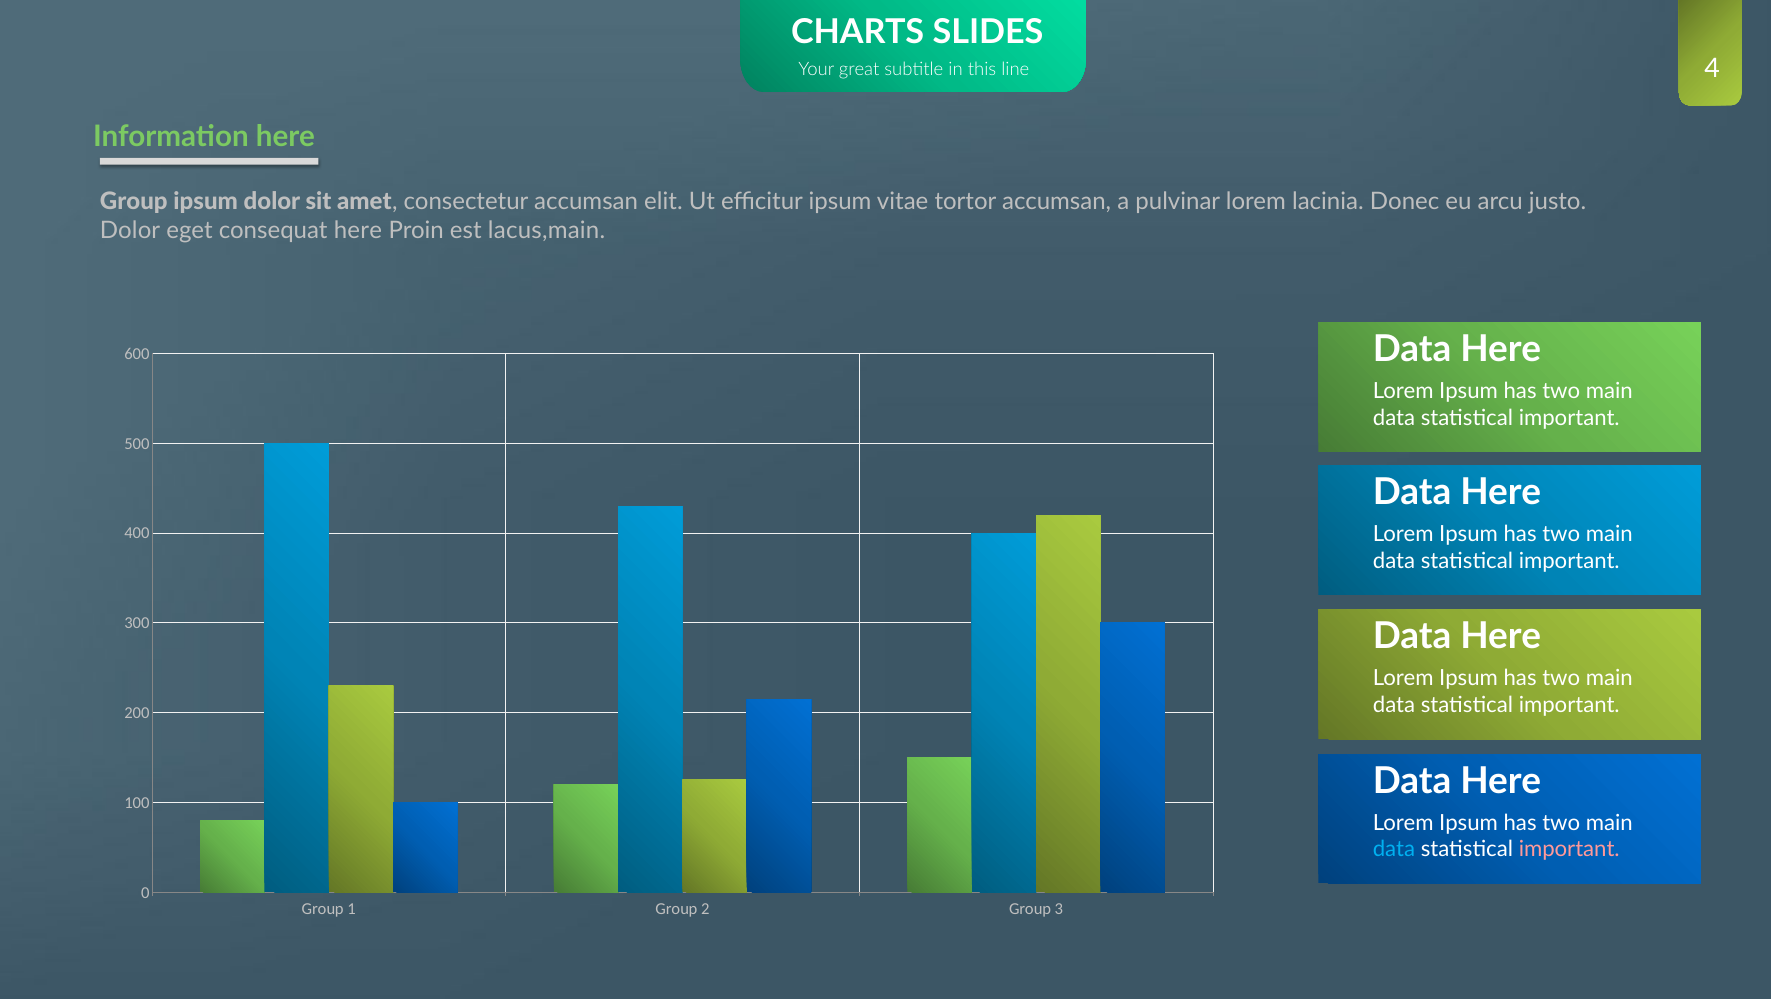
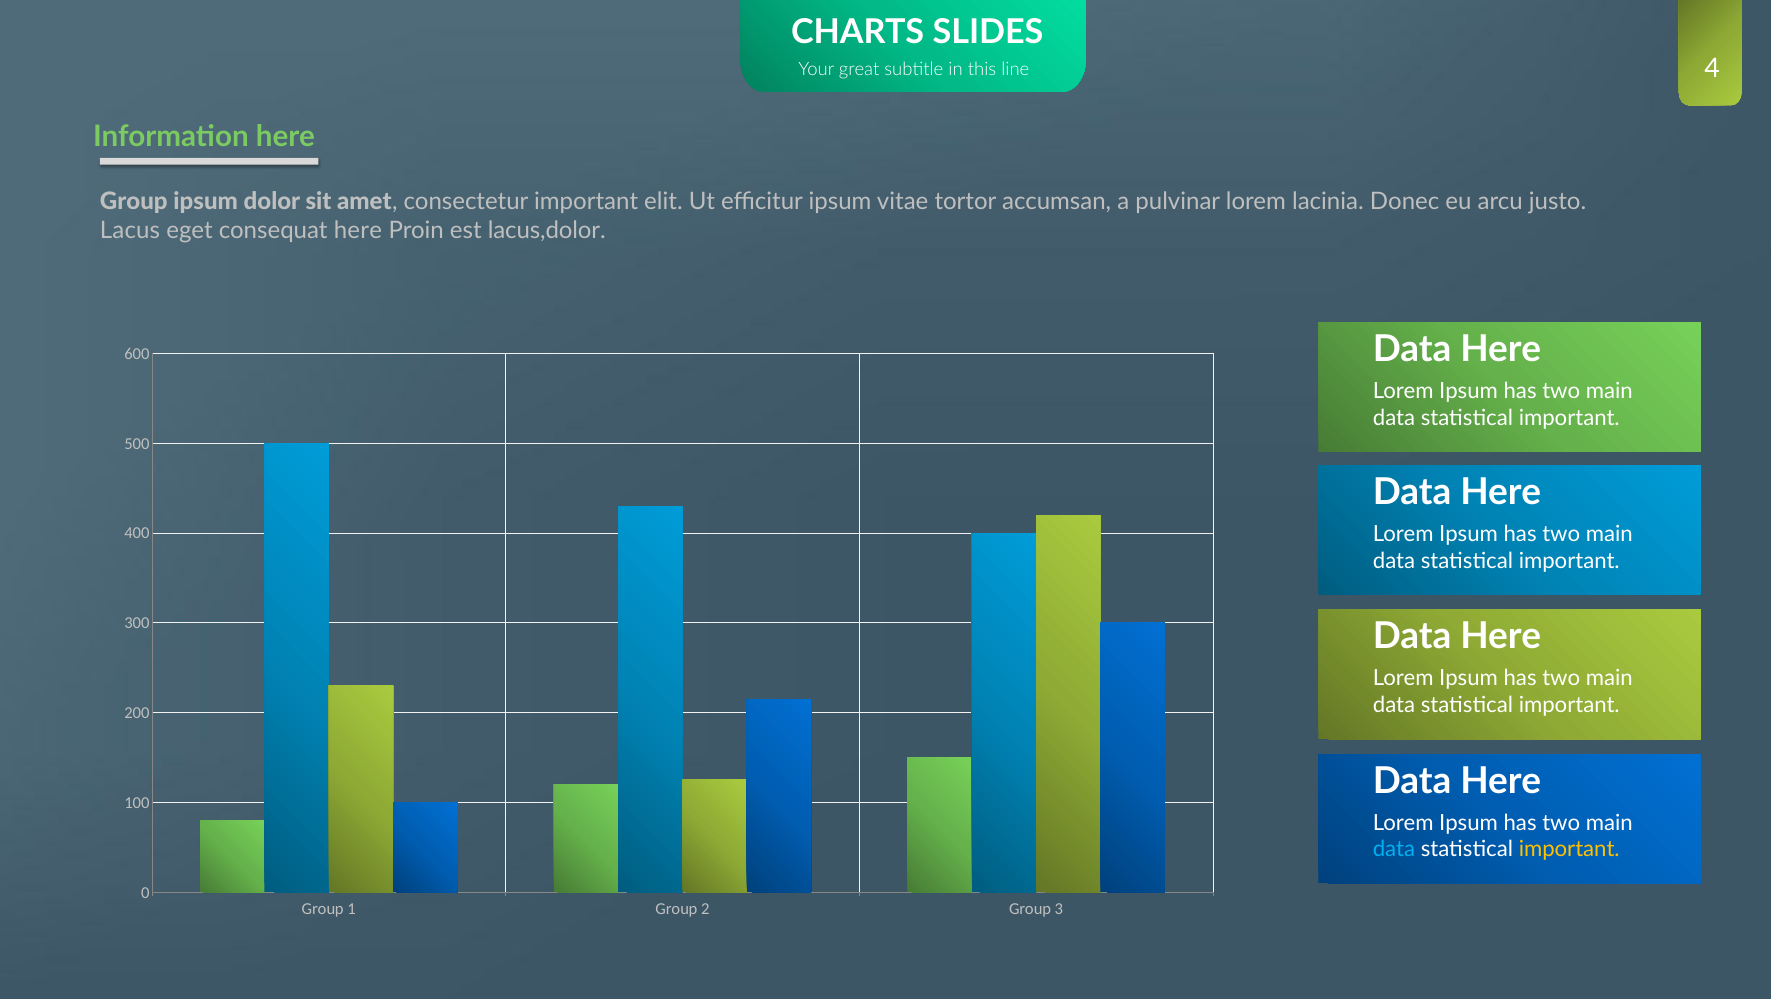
consectetur accumsan: accumsan -> important (586, 202)
Dolor: Dolor -> Lacus (130, 231)
lacus,main: lacus,main -> lacus,dolor (547, 231)
important colour: pink -> yellow (1569, 849)
